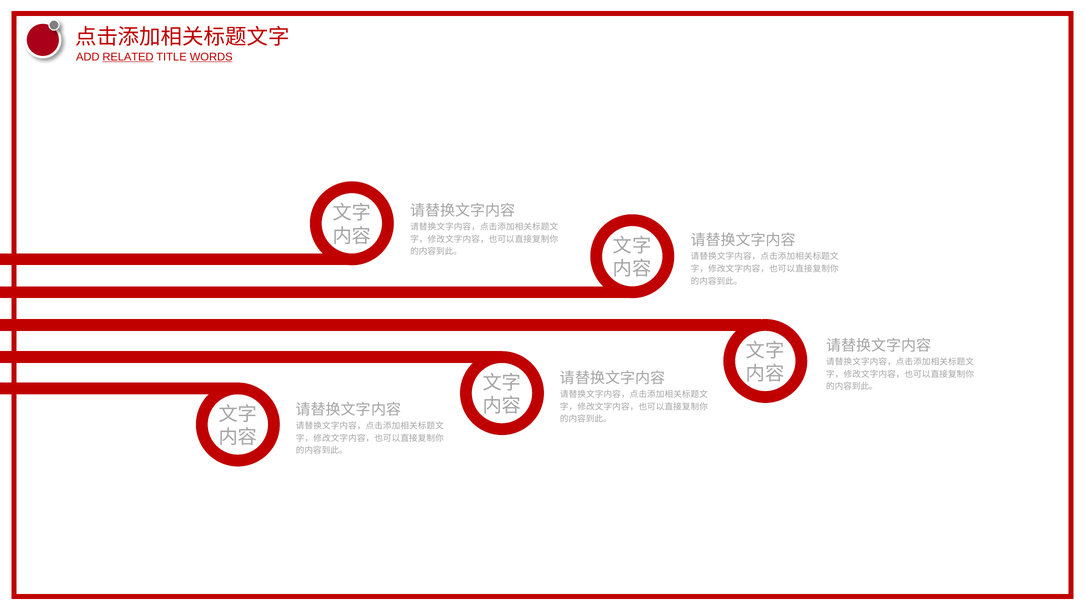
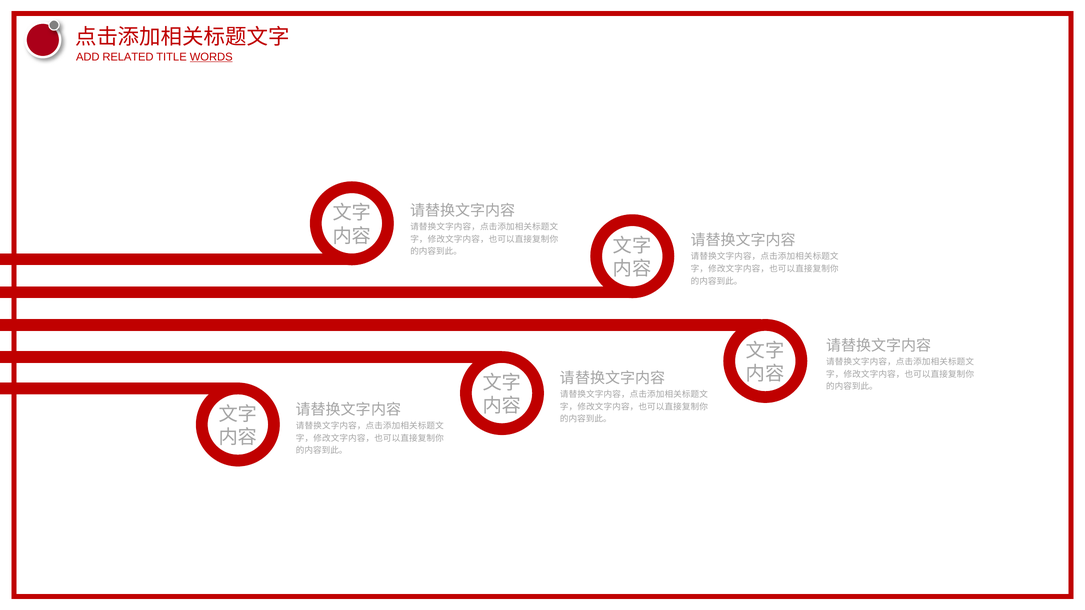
RELATED underline: present -> none (128, 57)
